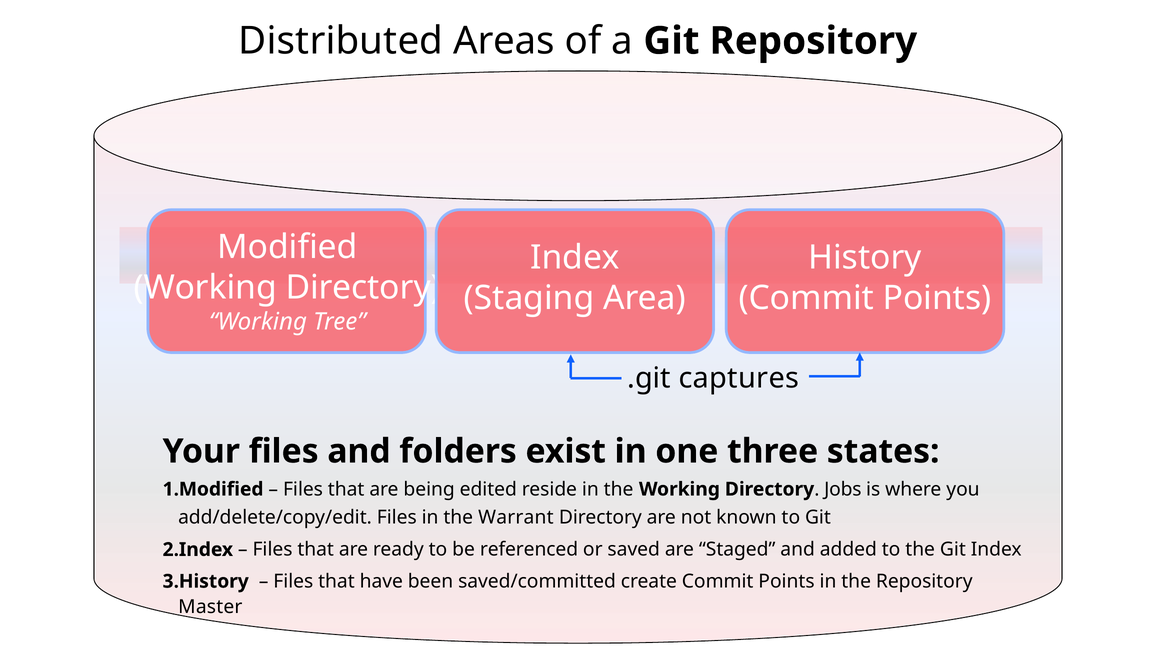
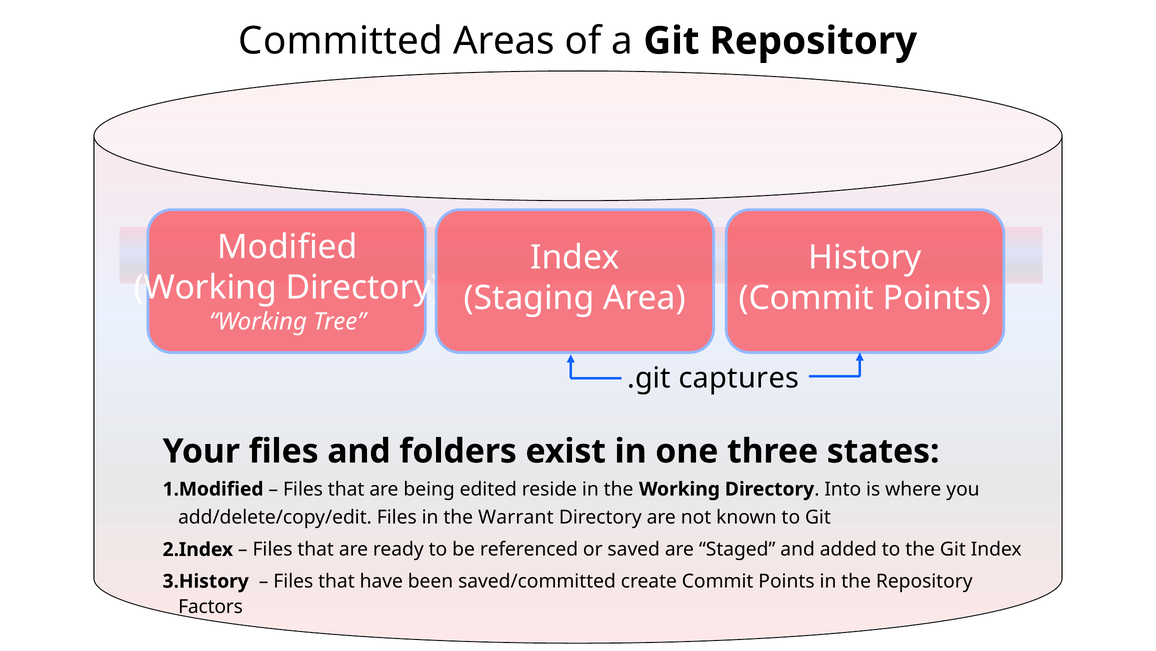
Distributed: Distributed -> Committed (341, 41)
Jobs: Jobs -> Into (843, 489)
Master: Master -> Factors (211, 606)
